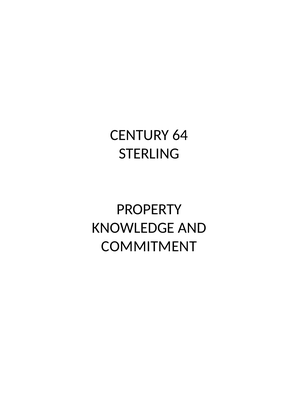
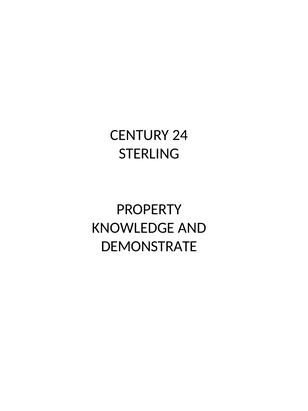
64: 64 -> 24 (180, 135)
COMMITMENT: COMMITMENT -> DEMONSTRATE (149, 246)
